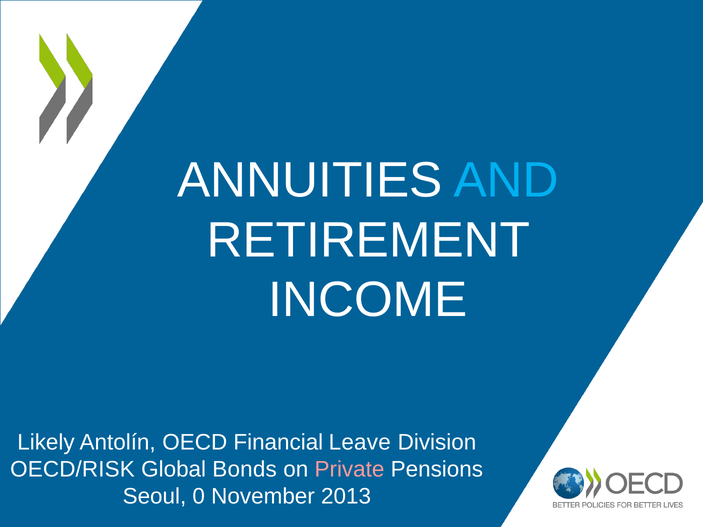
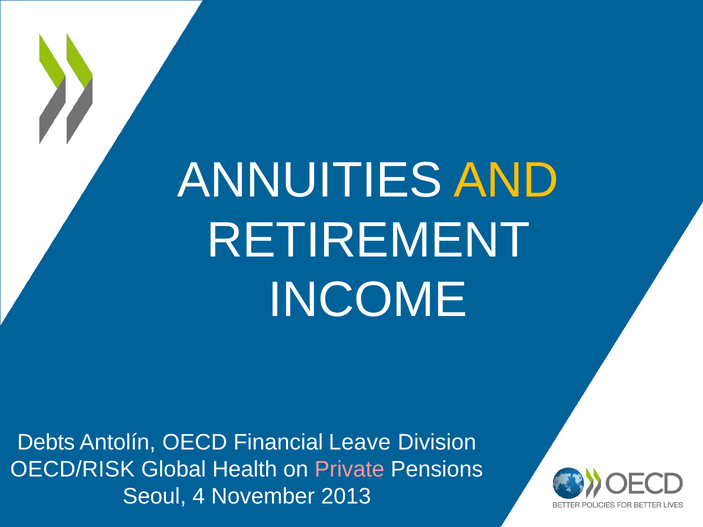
AND colour: light blue -> yellow (506, 181)
Likely: Likely -> Debts (46, 443)
Bonds: Bonds -> Health (245, 470)
0: 0 -> 4 (199, 497)
